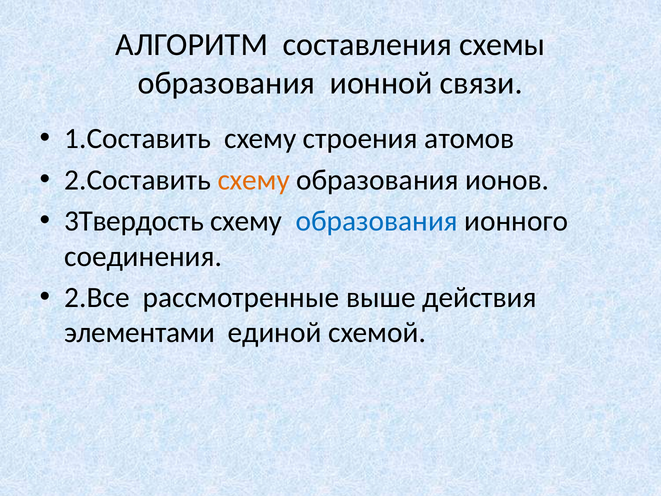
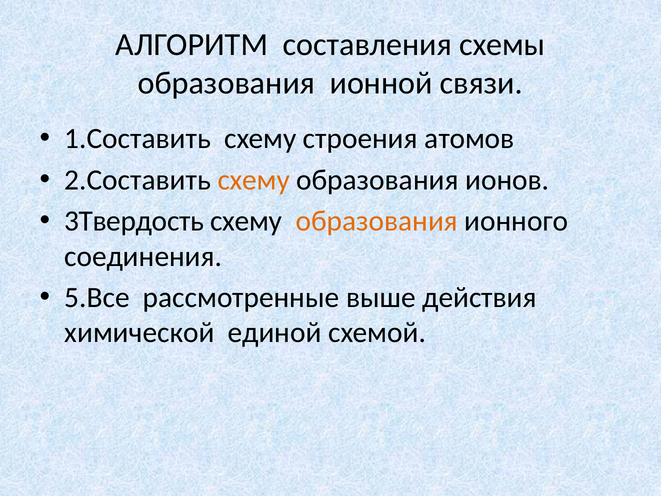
образования colour: blue -> orange (377, 221)
2.Все: 2.Все -> 5.Все (97, 297)
элементами: элементами -> химической (140, 333)
